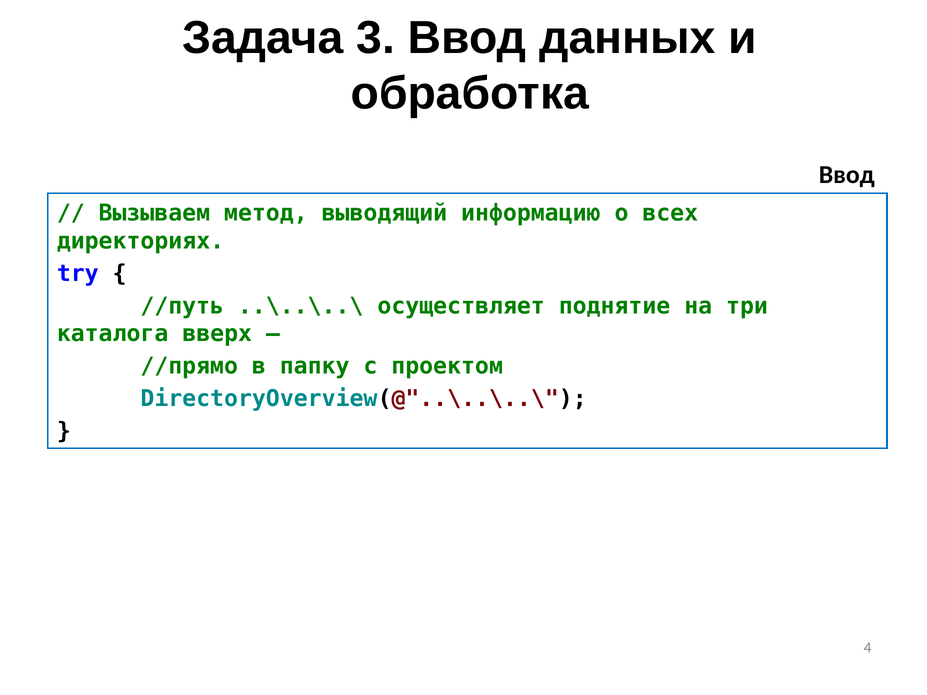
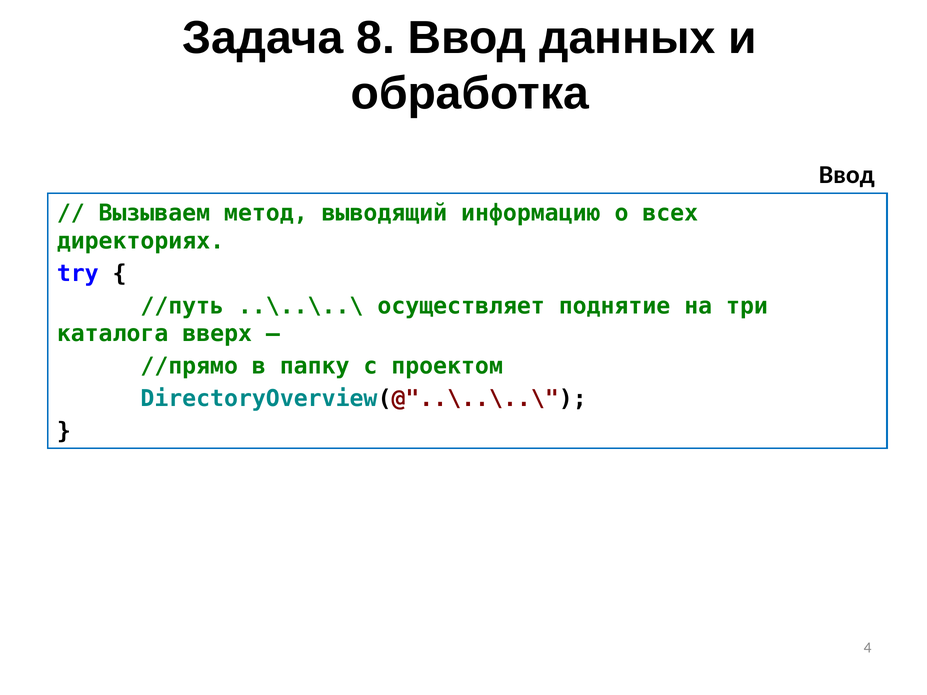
3: 3 -> 8 (376, 38)
